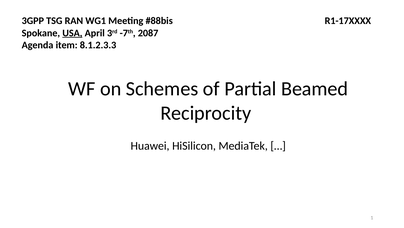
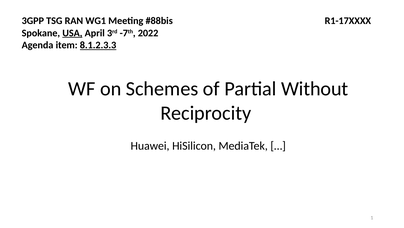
2087: 2087 -> 2022 (148, 33)
8.1.2.3.3 underline: none -> present (98, 45)
Beamed: Beamed -> Without (315, 89)
